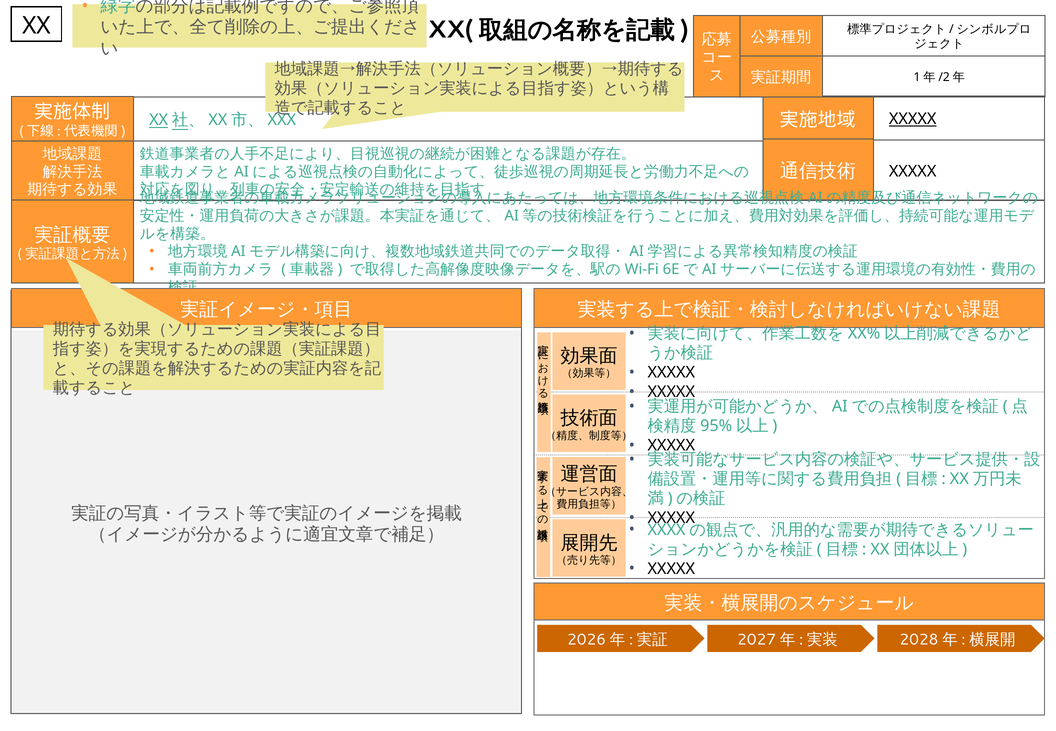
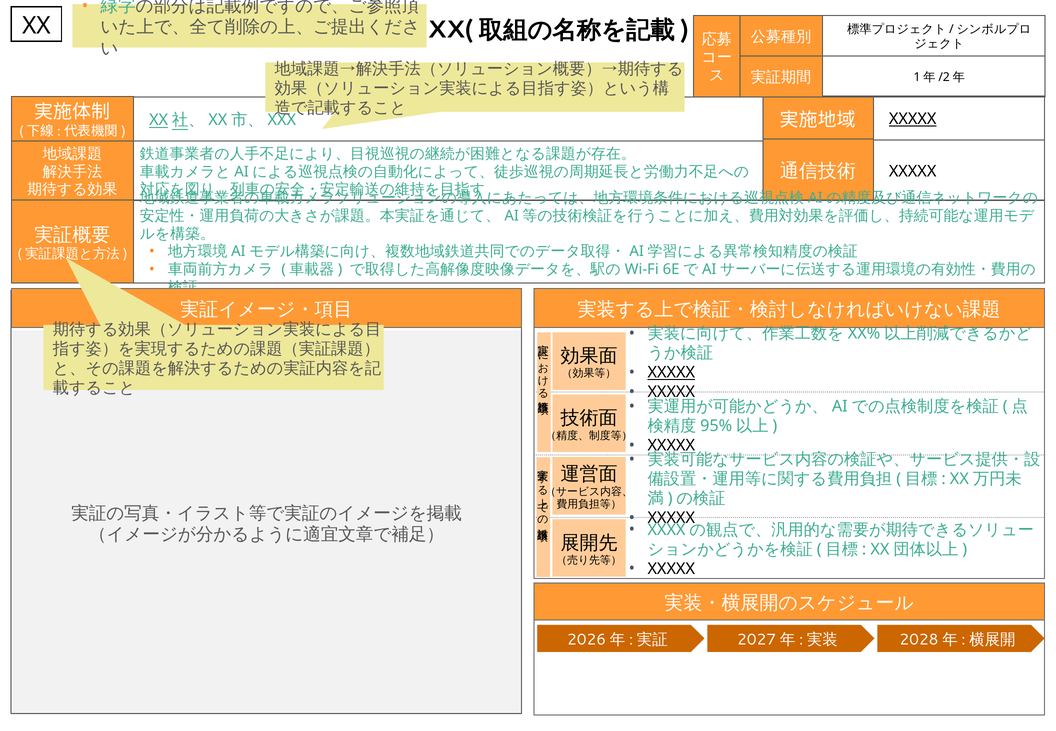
XXXXX underline: none -> present (671, 372)
